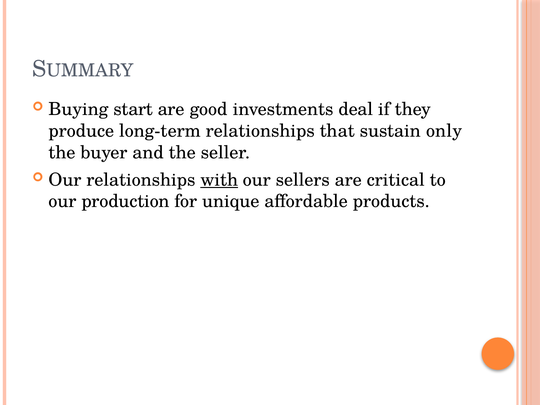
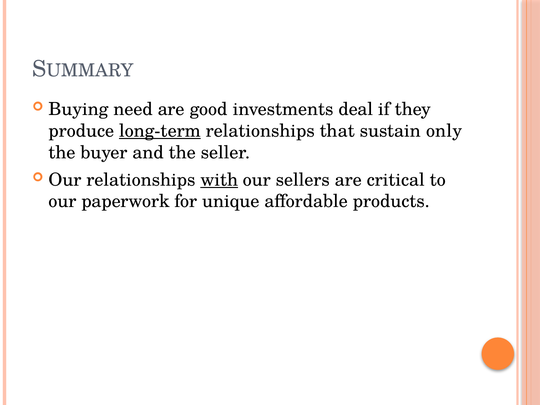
start: start -> need (133, 109)
long-term underline: none -> present (160, 131)
production: production -> paperwork (126, 201)
